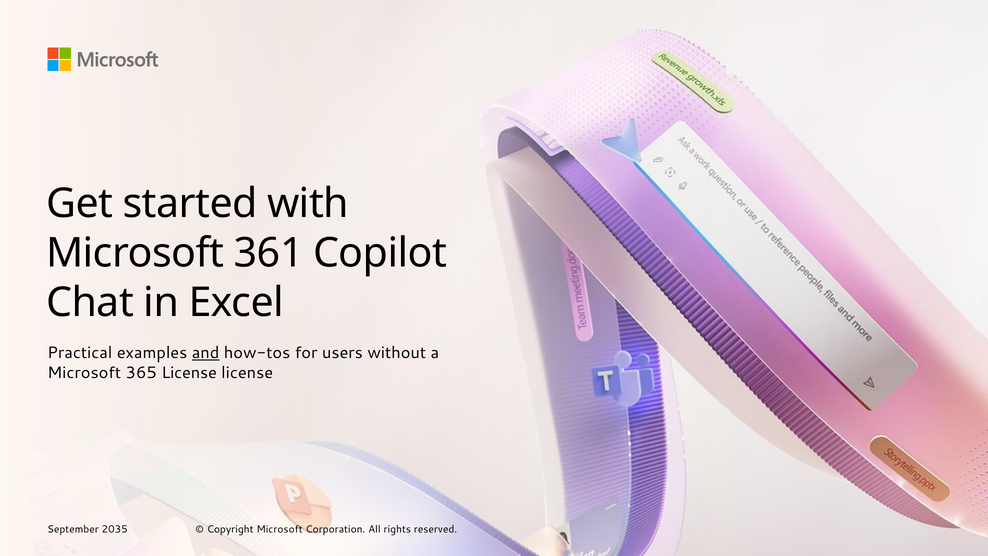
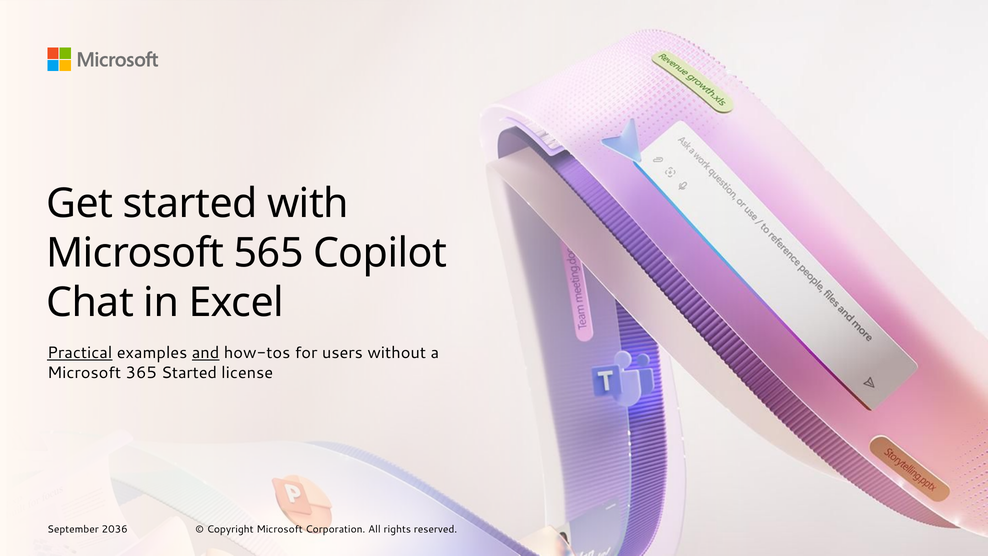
361: 361 -> 565 (269, 253)
Practical underline: none -> present (80, 353)
365 License: License -> Started (189, 372)
2035: 2035 -> 2036 (115, 529)
